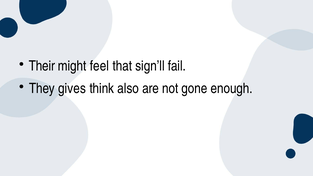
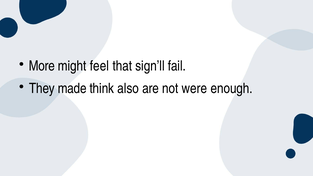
Their: Their -> More (42, 66)
gives: gives -> made (72, 88)
gone: gone -> were (194, 88)
